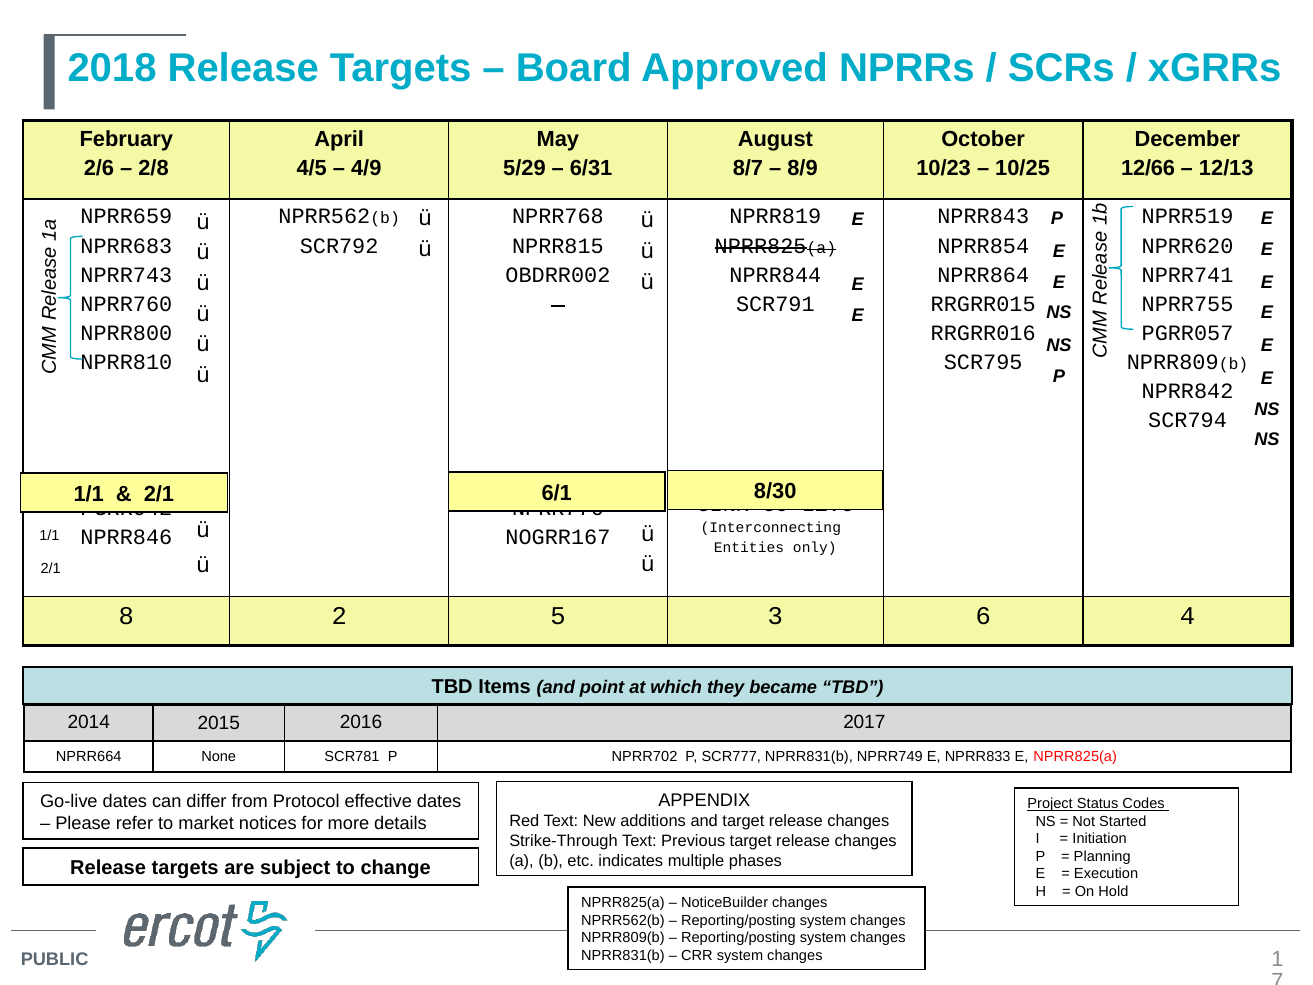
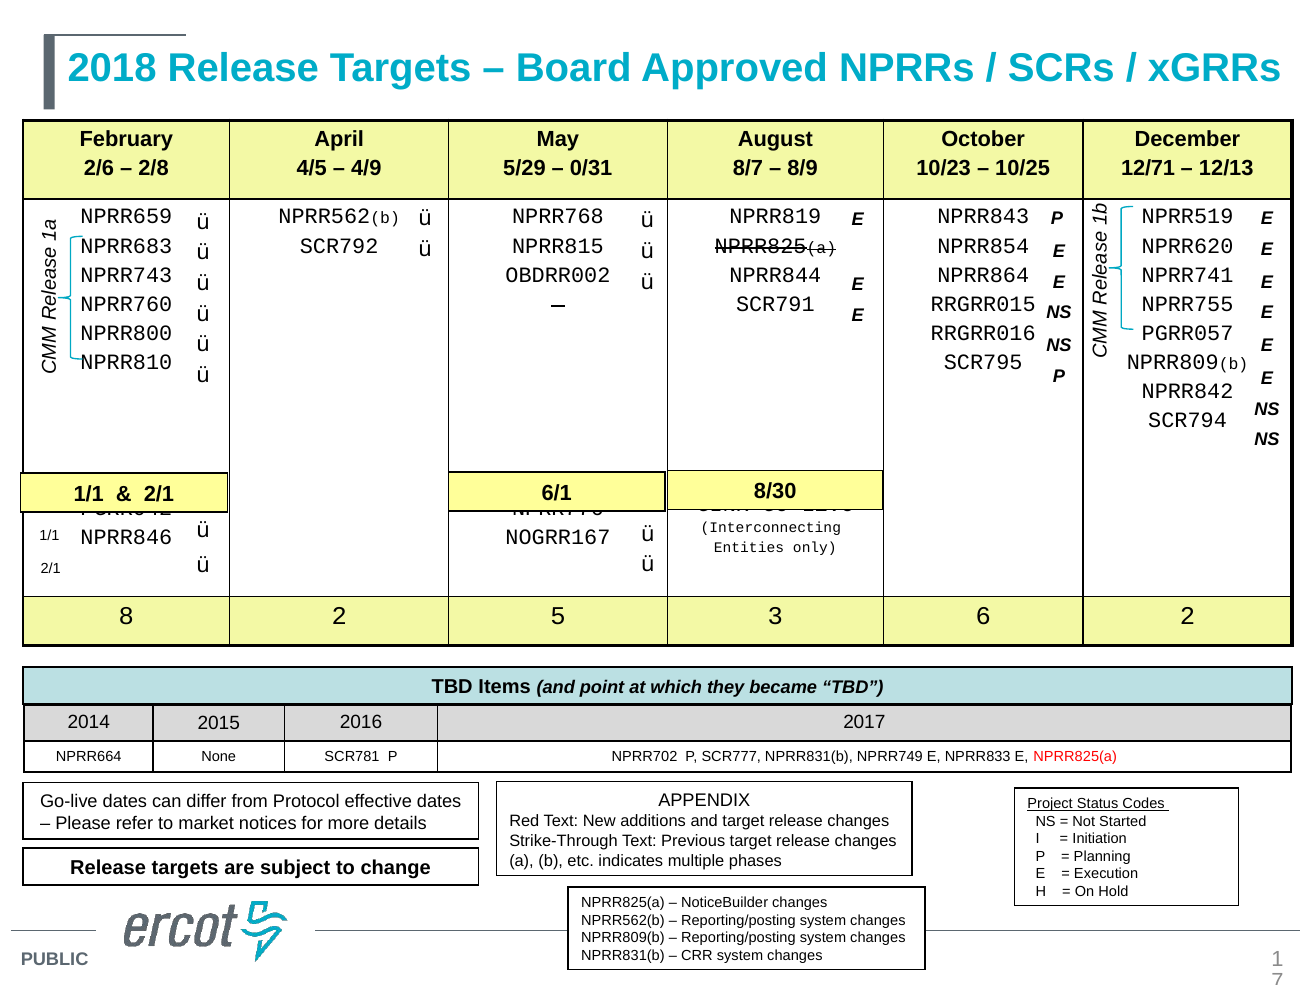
6/31: 6/31 -> 0/31 (591, 168)
12/66: 12/66 -> 12/71 (1148, 168)
6 4: 4 -> 2 (1188, 616)
